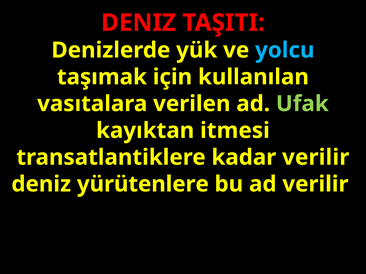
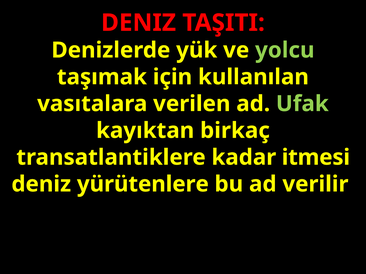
yolcu colour: light blue -> light green (285, 50)
itmesi: itmesi -> birkaç (235, 131)
kadar verilir: verilir -> itmesi (316, 158)
